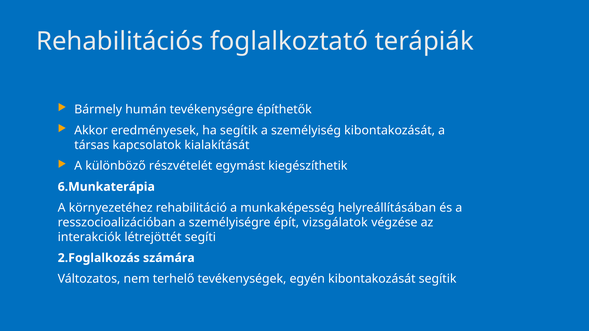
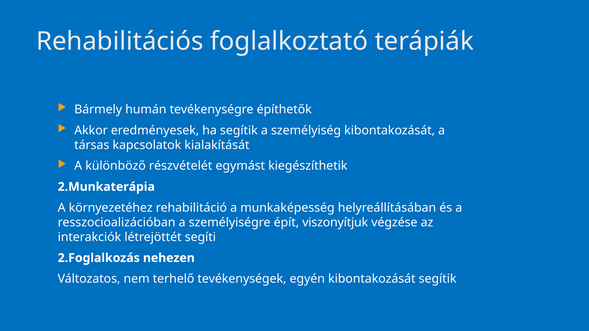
6.Munkaterápia: 6.Munkaterápia -> 2.Munkaterápia (106, 187)
vizsgálatok: vizsgálatok -> viszonyítjuk (335, 223)
számára: számára -> nehezen (169, 258)
